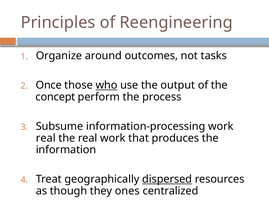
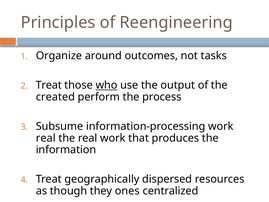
Once: Once -> Treat (49, 85)
concept: concept -> created (55, 97)
dispersed underline: present -> none (167, 179)
